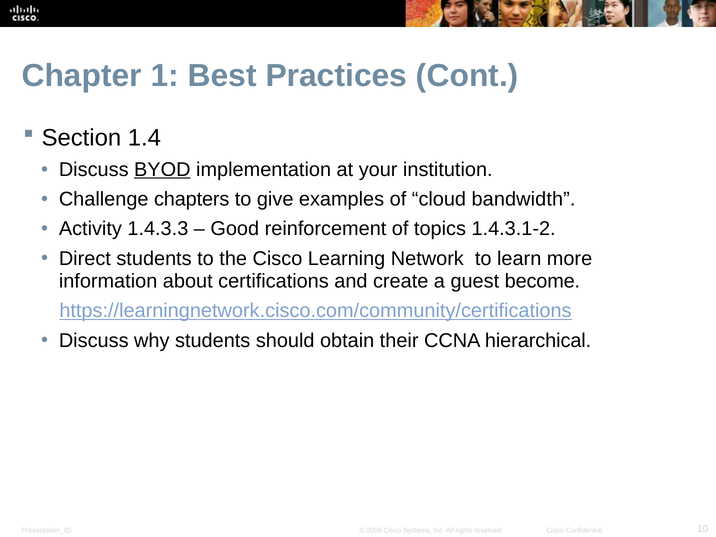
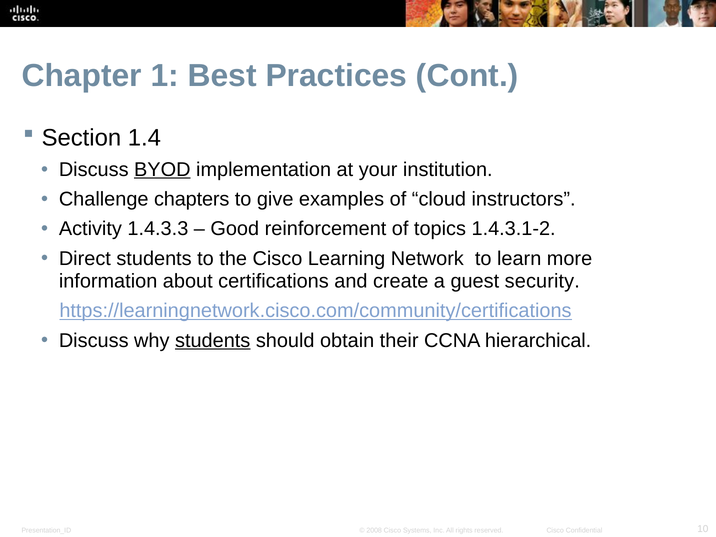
bandwidth: bandwidth -> instructors (524, 199)
become: become -> security (542, 281)
students underline: none -> present (213, 340)
